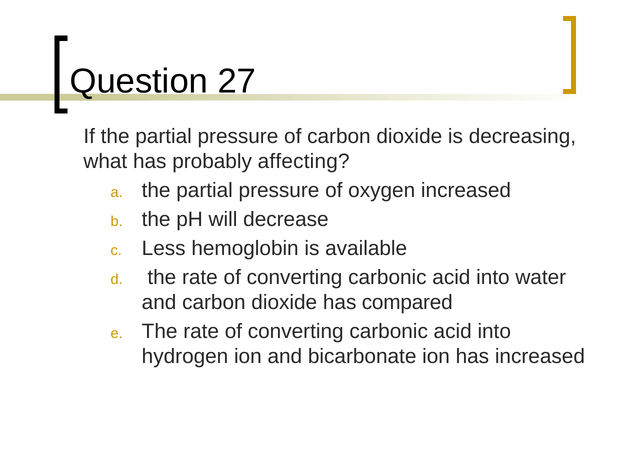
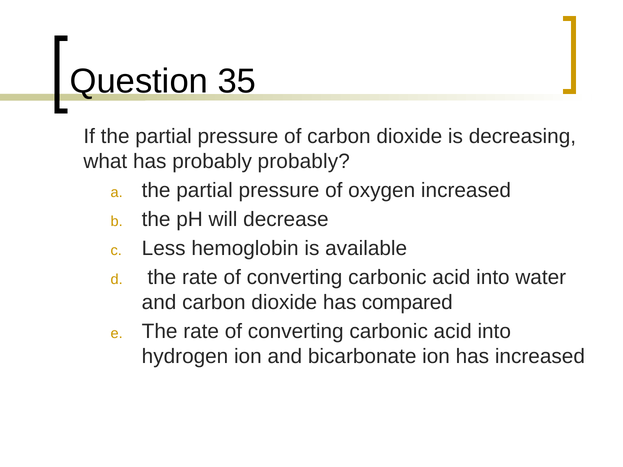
27: 27 -> 35 (237, 81)
probably affecting: affecting -> probably (304, 161)
